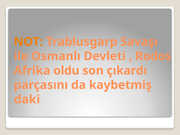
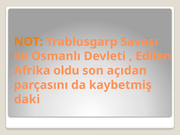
Rodos: Rodos -> Edilen (153, 56)
çıkardı: çıkardı -> açıdan (127, 71)
